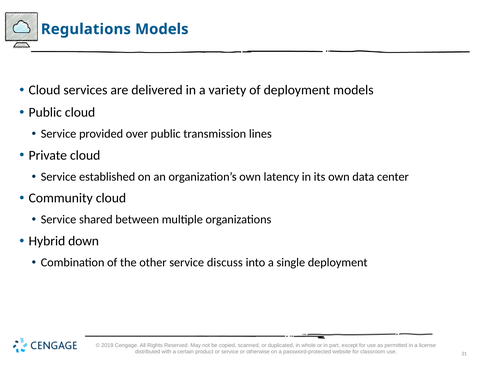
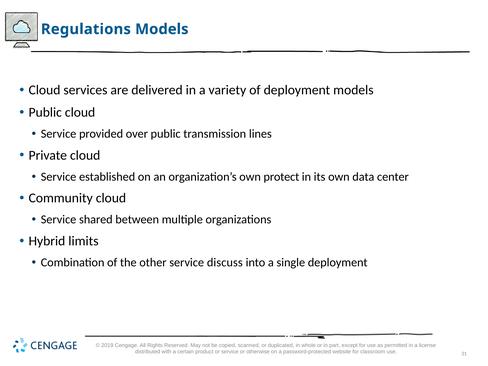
latency: latency -> protect (281, 177)
down: down -> limits (83, 241)
